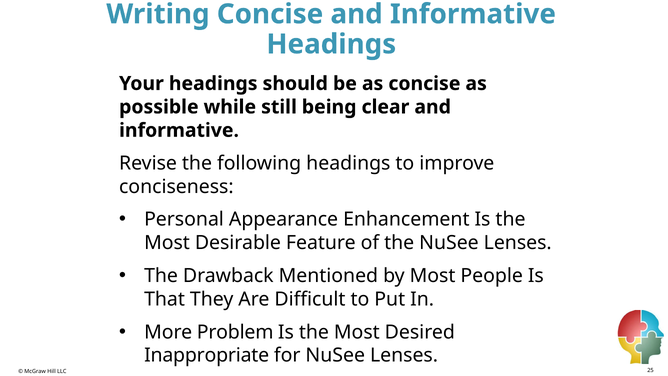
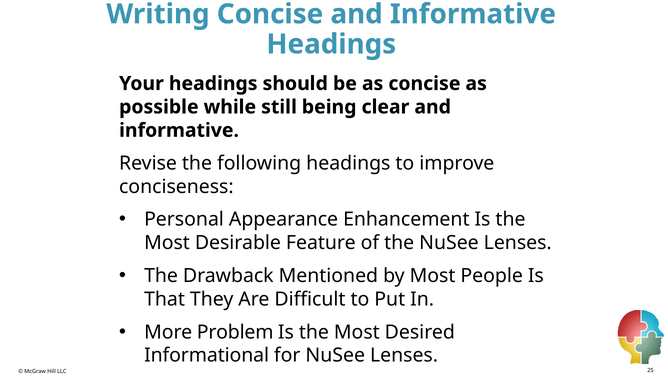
Inappropriate: Inappropriate -> Informational (207, 355)
